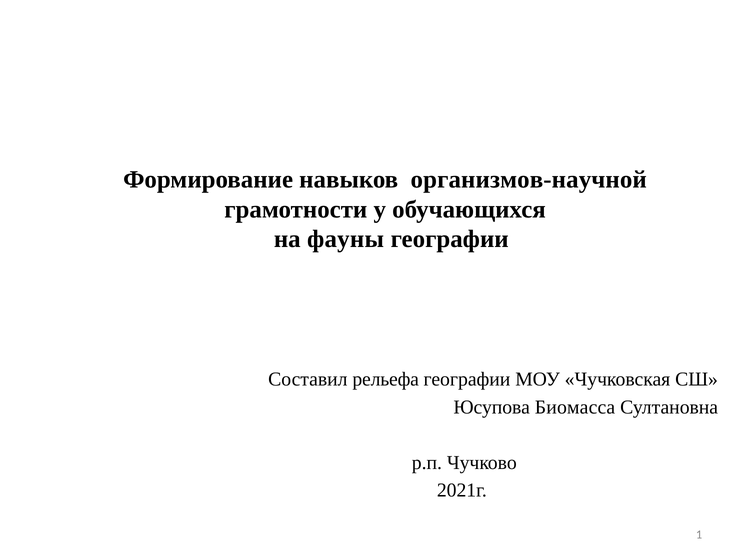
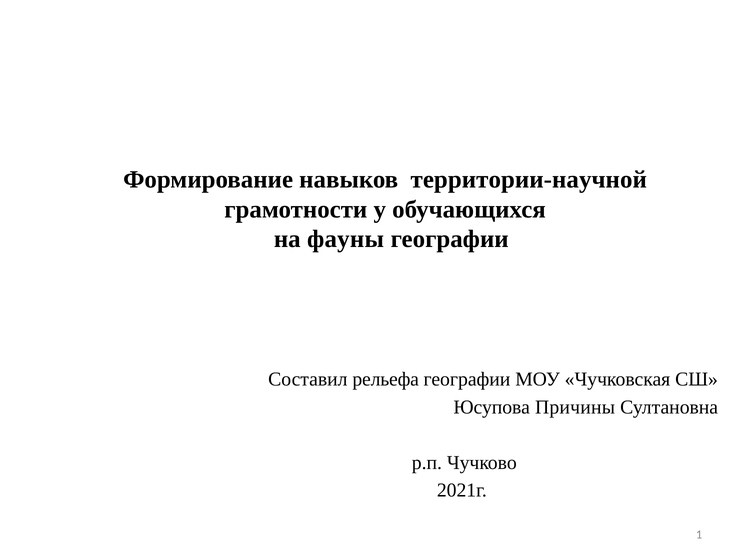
организмов-научной: организмов-научной -> территории-научной (529, 180)
Биомасса: Биомасса -> Причины (575, 407)
